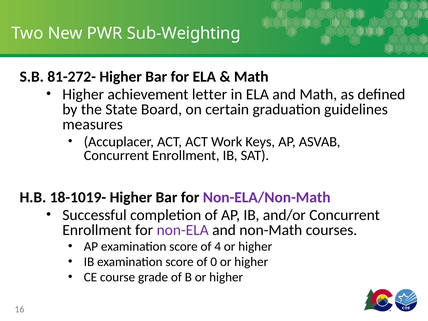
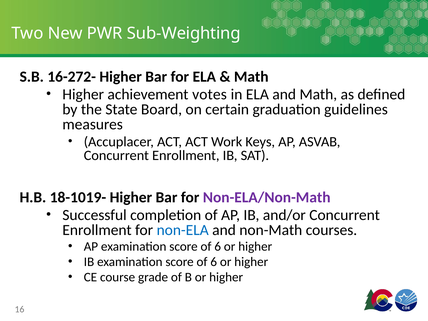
81-272-: 81-272- -> 16-272- (72, 77)
letter: letter -> votes (210, 95)
non-ELA colour: purple -> blue (183, 230)
4: 4 -> 6 (218, 247)
0: 0 -> 6 (214, 262)
